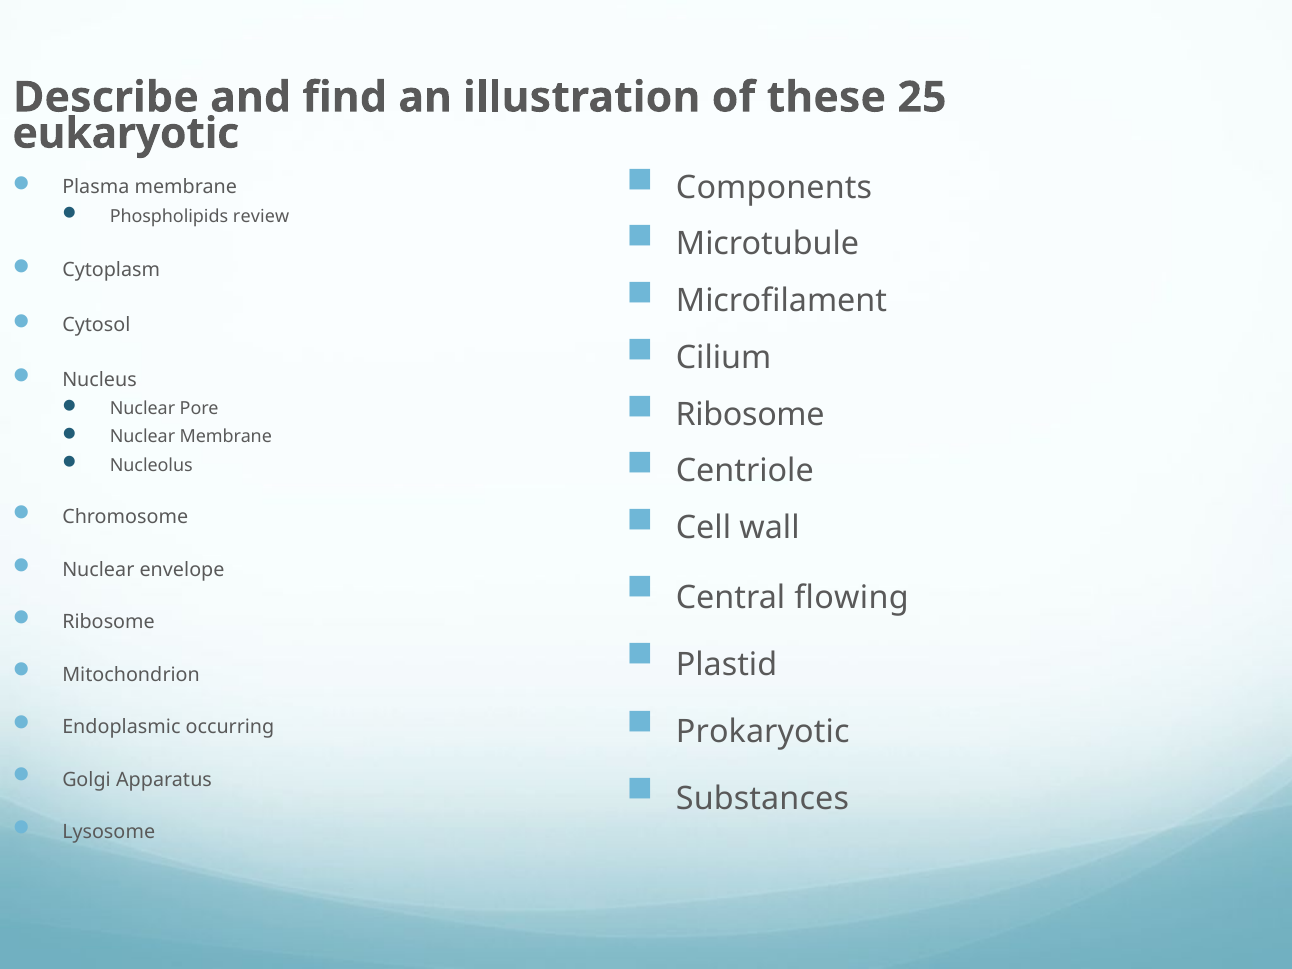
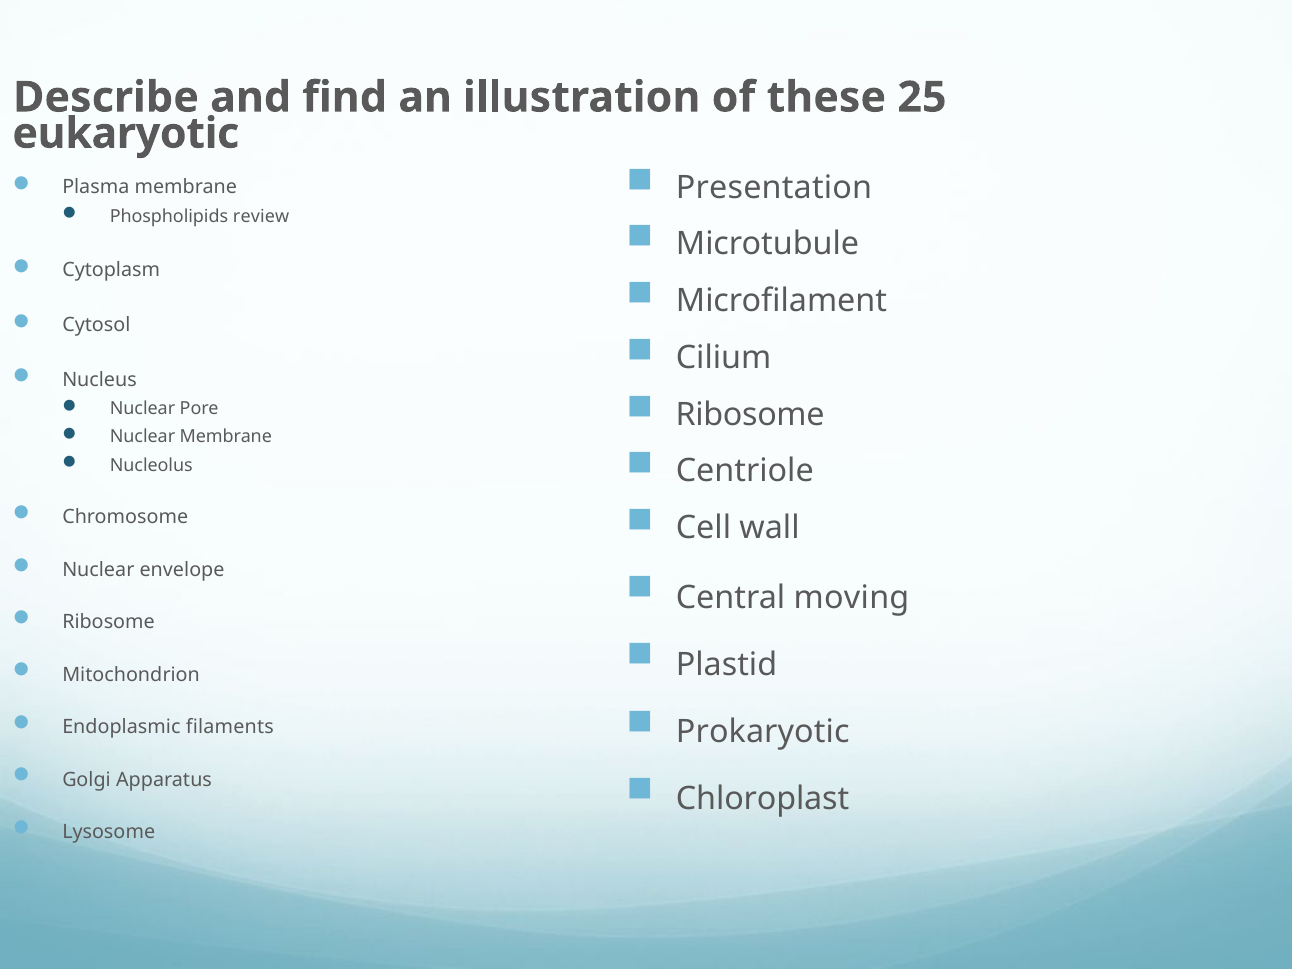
Components: Components -> Presentation (774, 188)
flowing: flowing -> moving (852, 597)
occurring: occurring -> filaments (230, 727)
Substances: Substances -> Chloroplast (763, 799)
